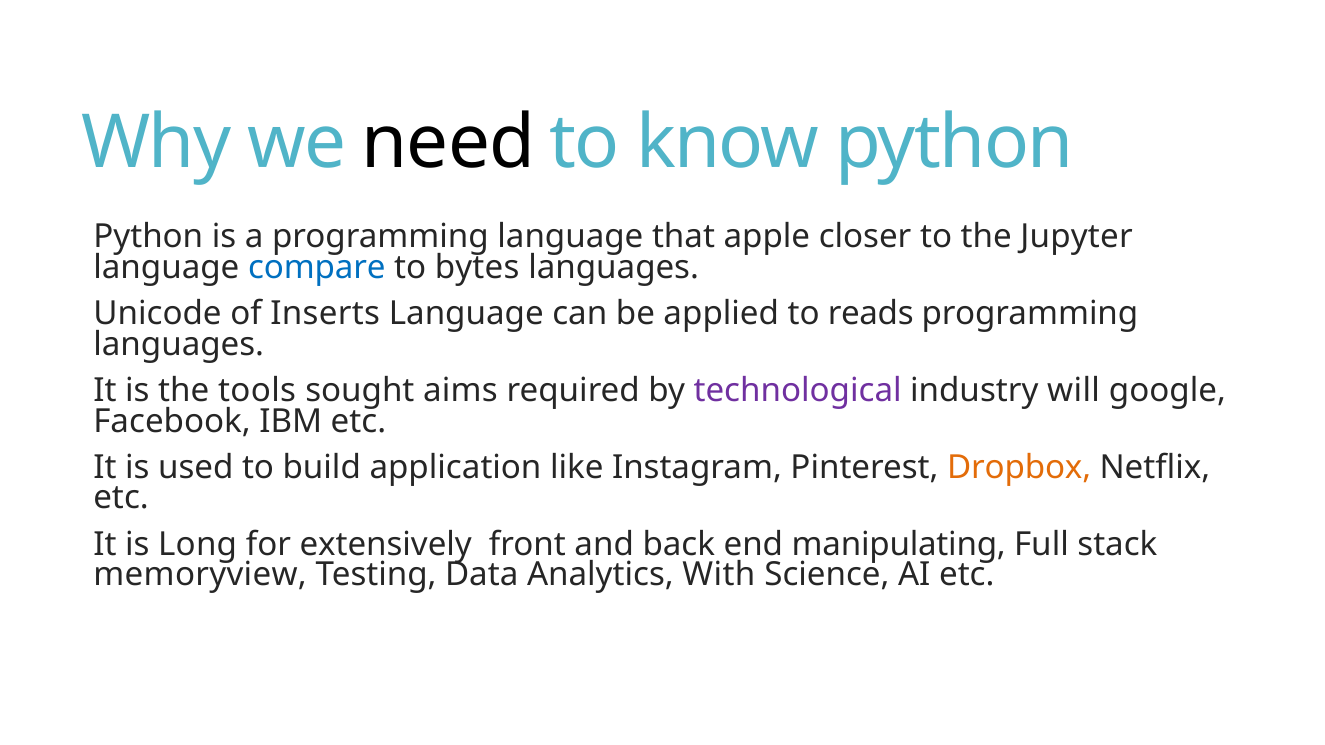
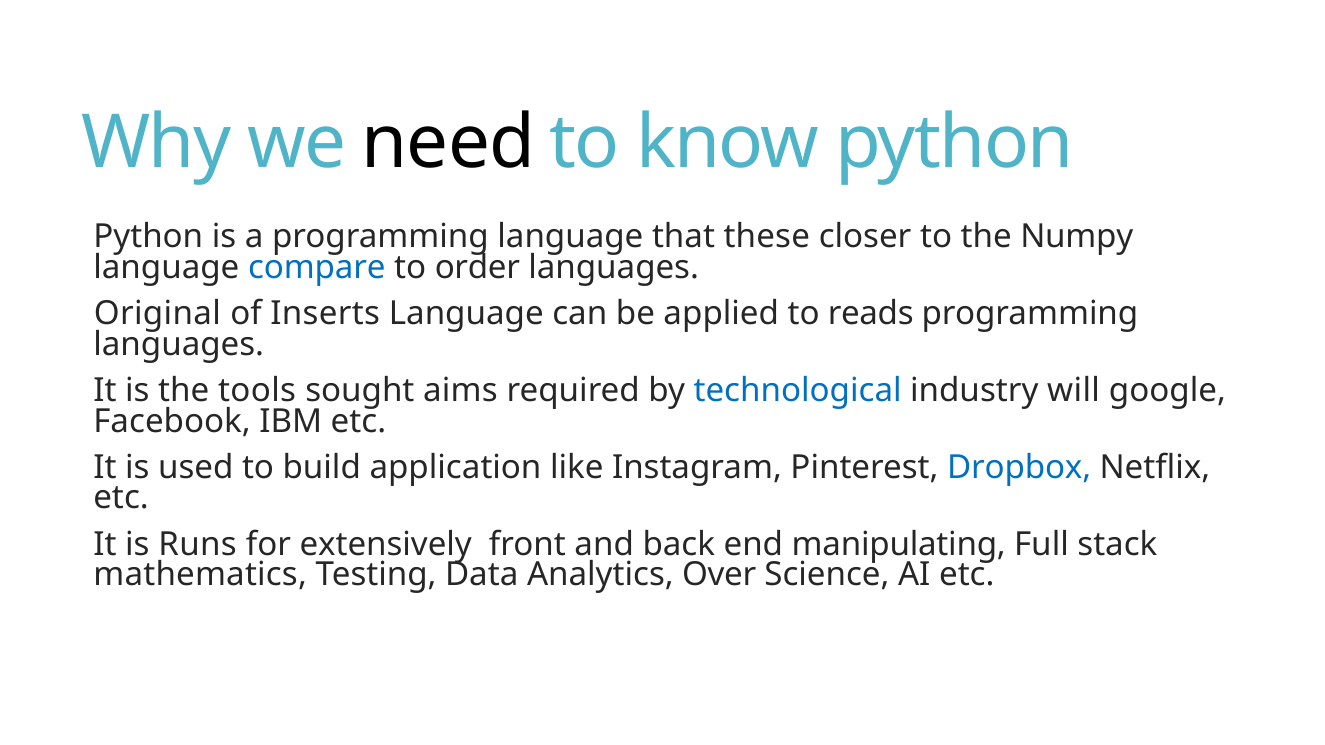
apple: apple -> these (767, 237)
Jupyter: Jupyter -> Numpy (1077, 237)
bytes: bytes -> order (477, 267)
Unicode: Unicode -> Original (157, 314)
technological colour: purple -> blue (798, 391)
Dropbox colour: orange -> blue (1019, 468)
Long: Long -> Runs (198, 545)
memoryview: memoryview -> mathematics (200, 575)
With: With -> Over (719, 575)
